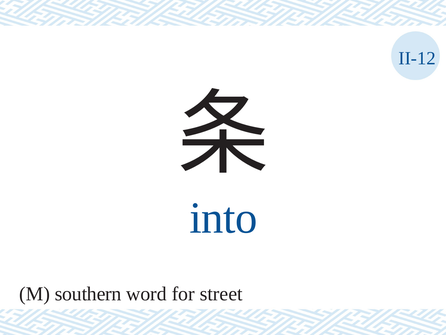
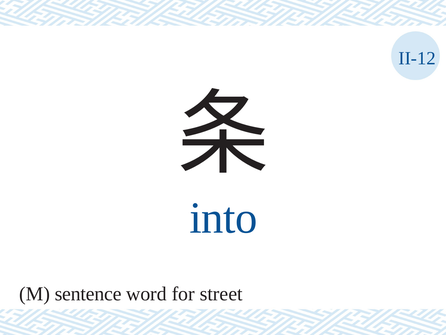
southern: southern -> sentence (88, 293)
